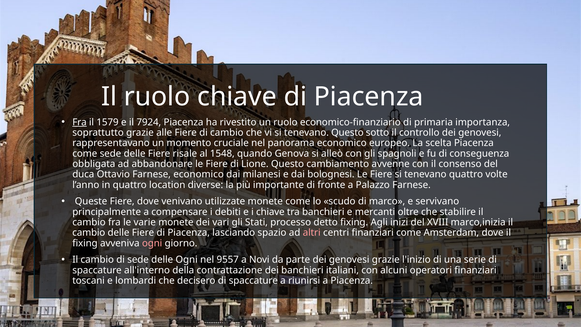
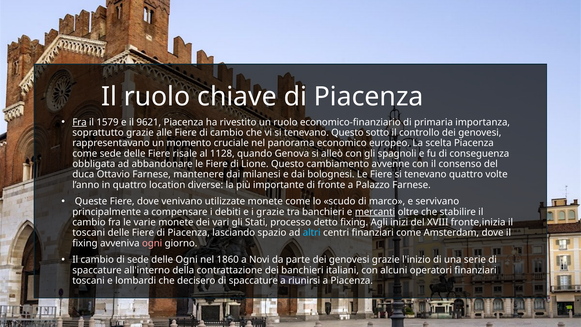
7924: 7924 -> 9621 (149, 122)
1548: 1548 -> 1128 (222, 153)
Farnese economico: economico -> mantenere (199, 174)
i chiave: chiave -> grazie (270, 212)
mercanti underline: none -> present (375, 212)
marco,inizia: marco,inizia -> fronte,inizia (478, 222)
cambio: cambio -> toscani (89, 233)
altri colour: pink -> light blue (312, 233)
9557: 9557 -> 1860 (228, 260)
